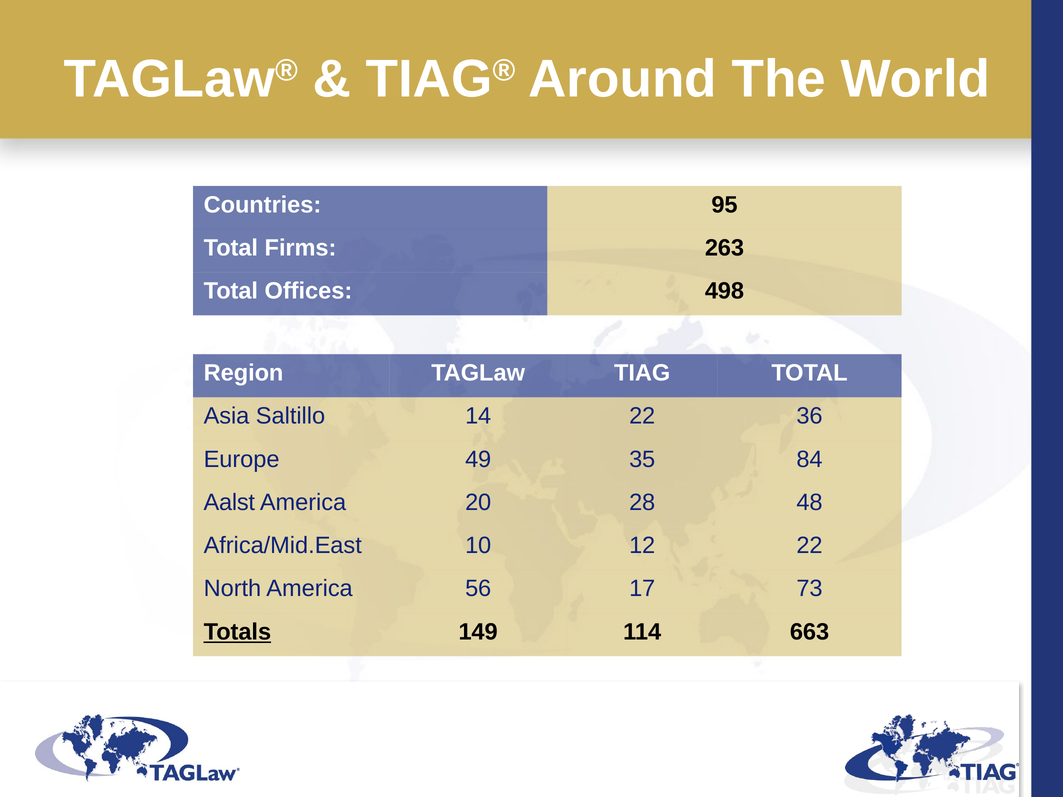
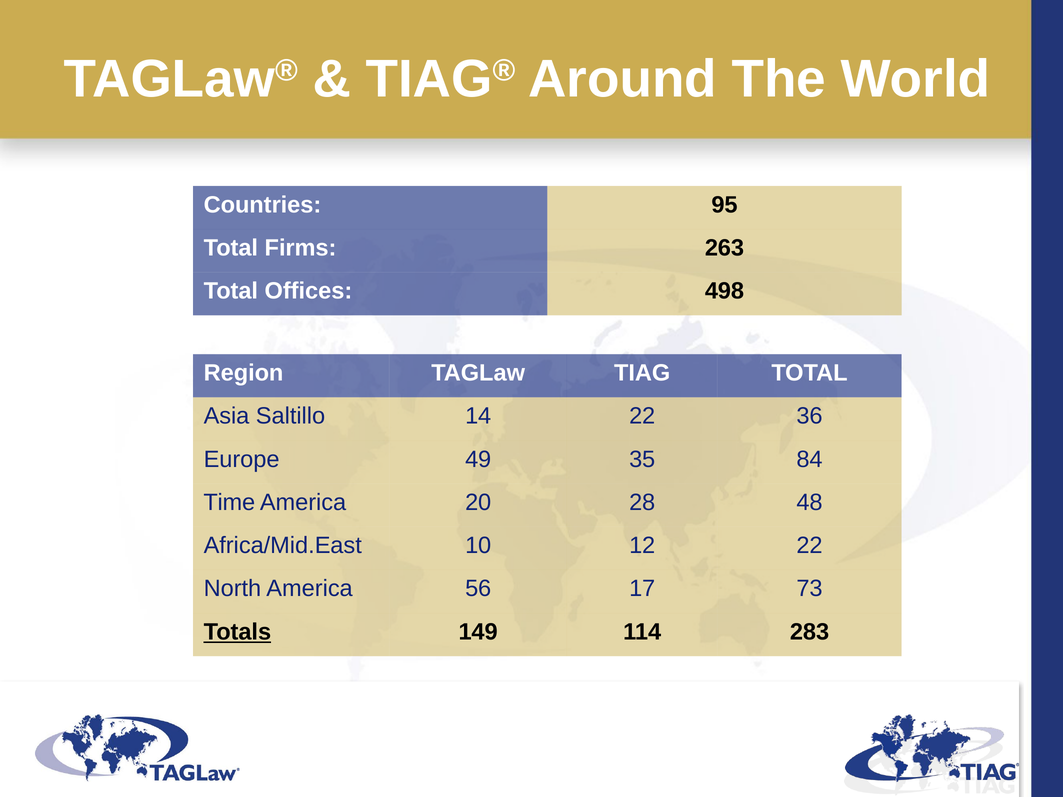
Aalst: Aalst -> Time (229, 503)
663: 663 -> 283 (810, 632)
